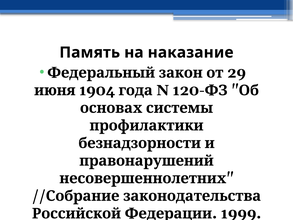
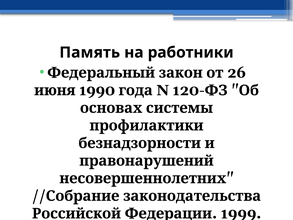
наказание: наказание -> работники (191, 52)
29: 29 -> 26 (237, 73)
1904: 1904 -> 1990 (97, 90)
